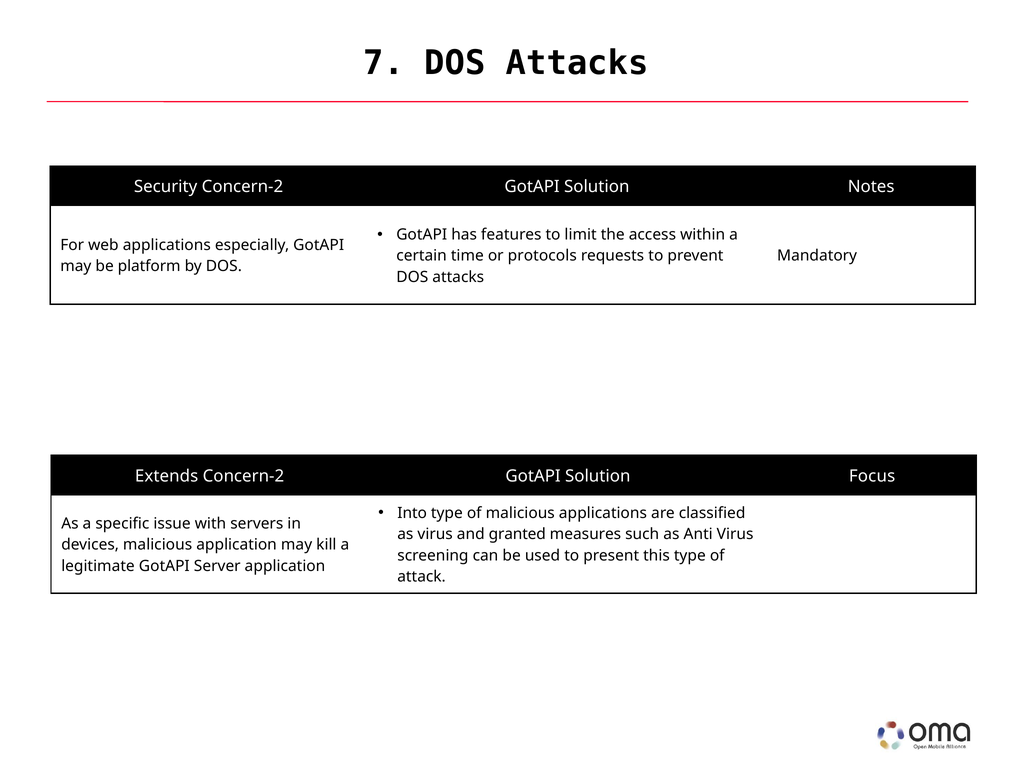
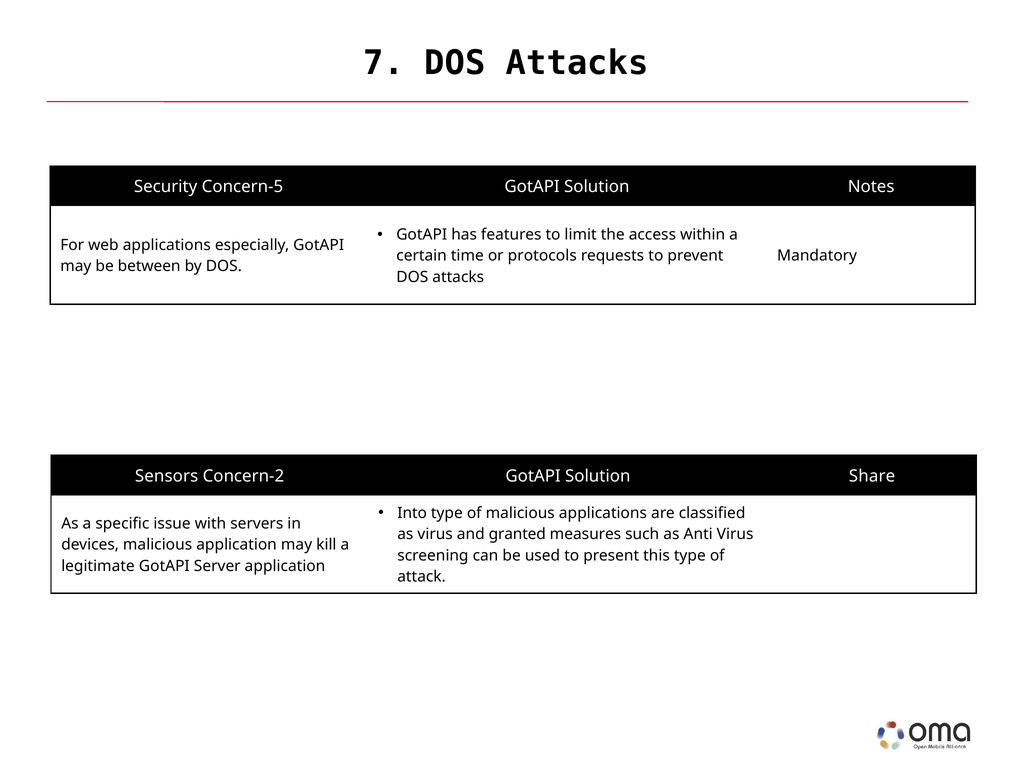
Security Concern-2: Concern-2 -> Concern-5 (242, 187)
platform: platform -> between (149, 266)
Extends: Extends -> Sensors (167, 475)
Focus: Focus -> Share (872, 475)
